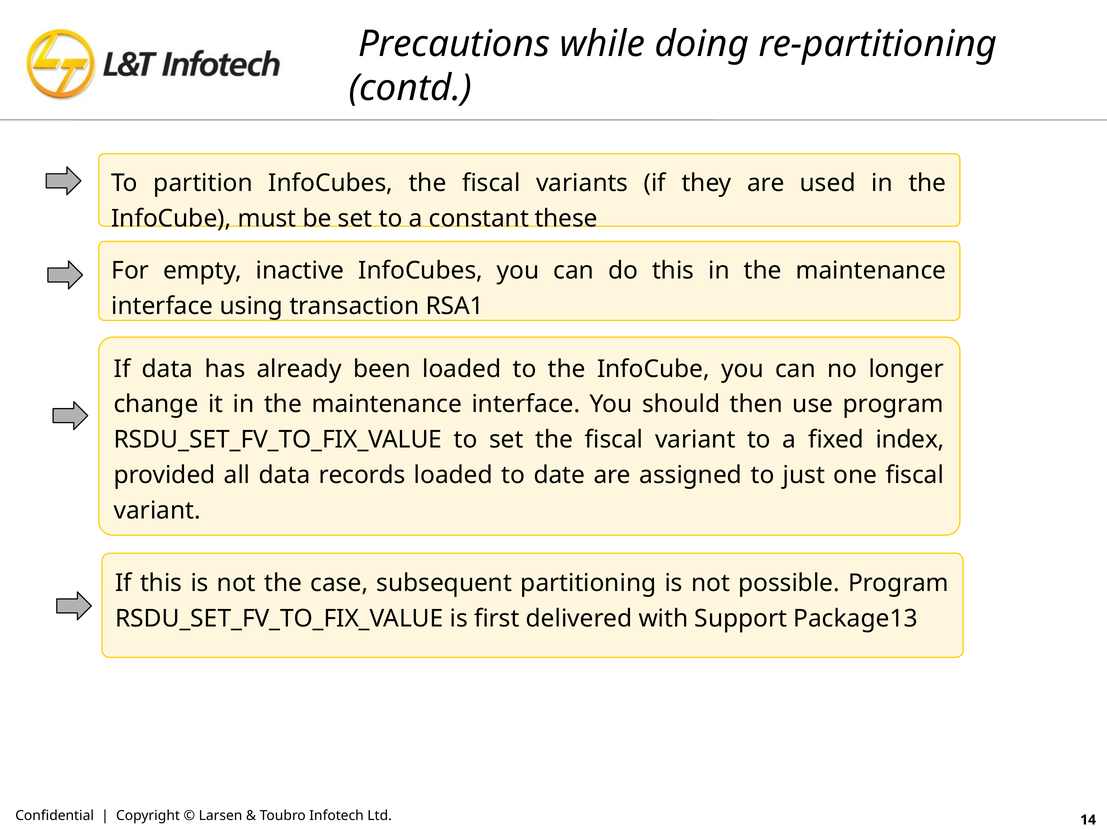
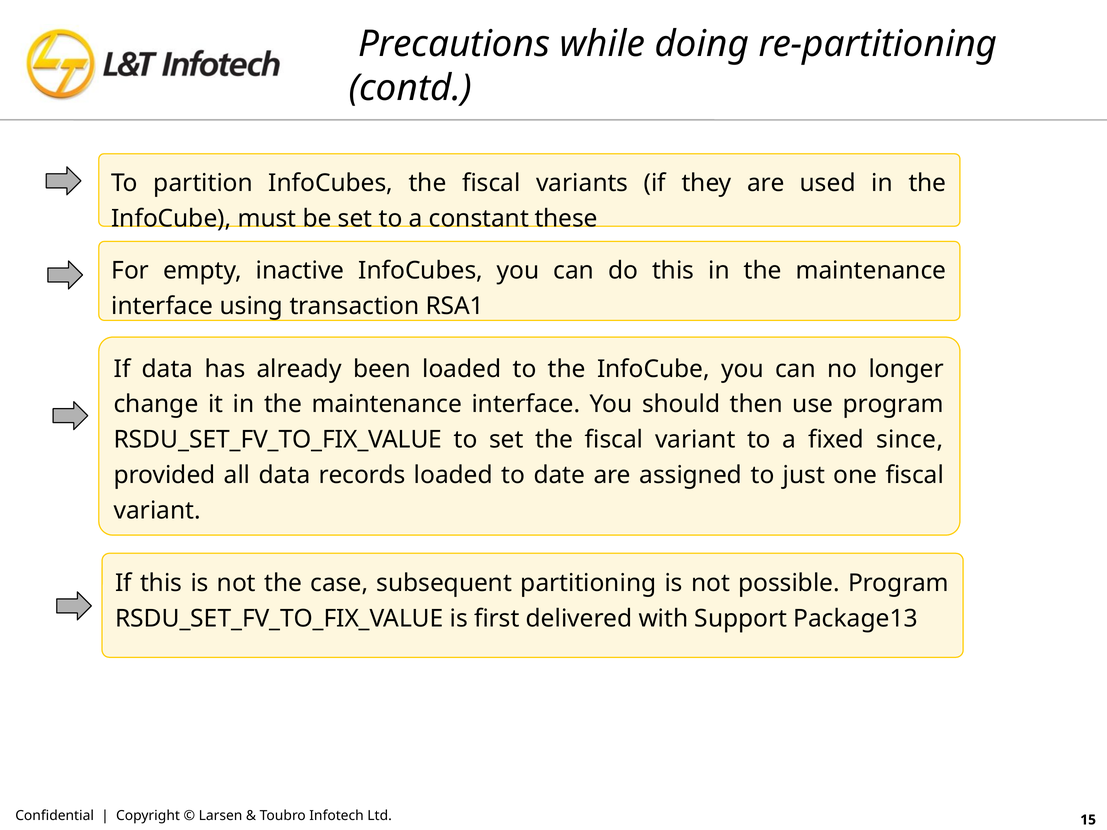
index: index -> since (910, 440)
14: 14 -> 15 (1088, 820)
